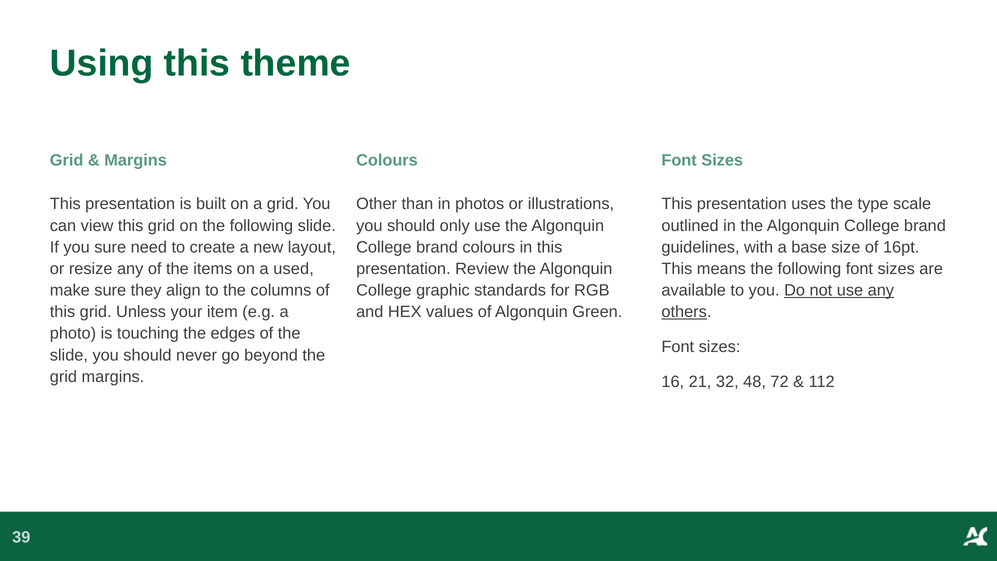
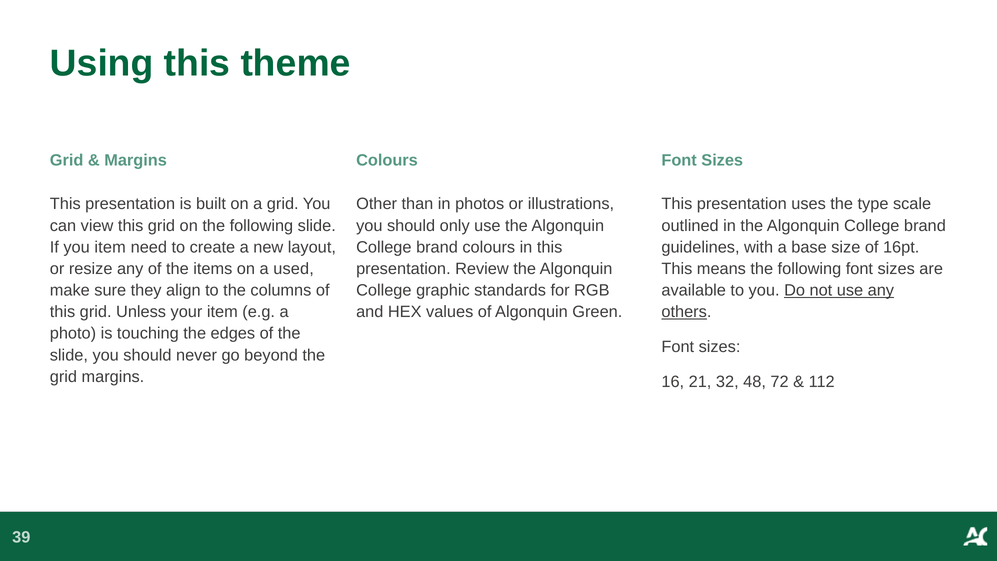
you sure: sure -> item (110, 247)
